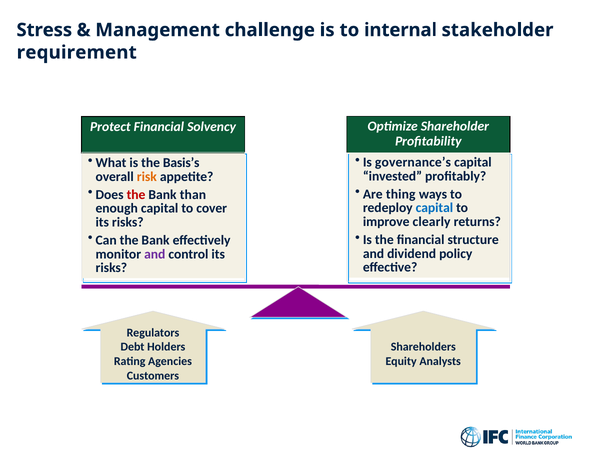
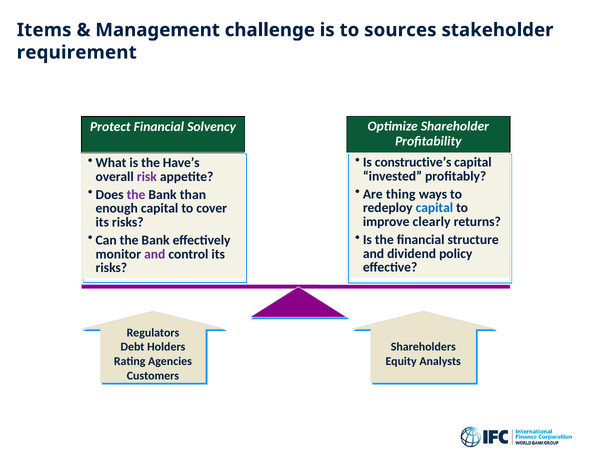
Stress: Stress -> Items (44, 30)
internal: internal -> sources (400, 30)
governance’s: governance’s -> constructive’s (413, 162)
Basis’s: Basis’s -> Have’s (181, 163)
risk colour: orange -> purple (147, 177)
the colour: red -> purple (136, 195)
